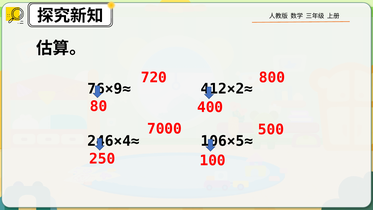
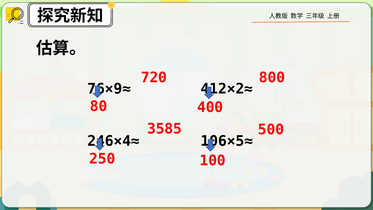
7000: 7000 -> 3585 (164, 129)
